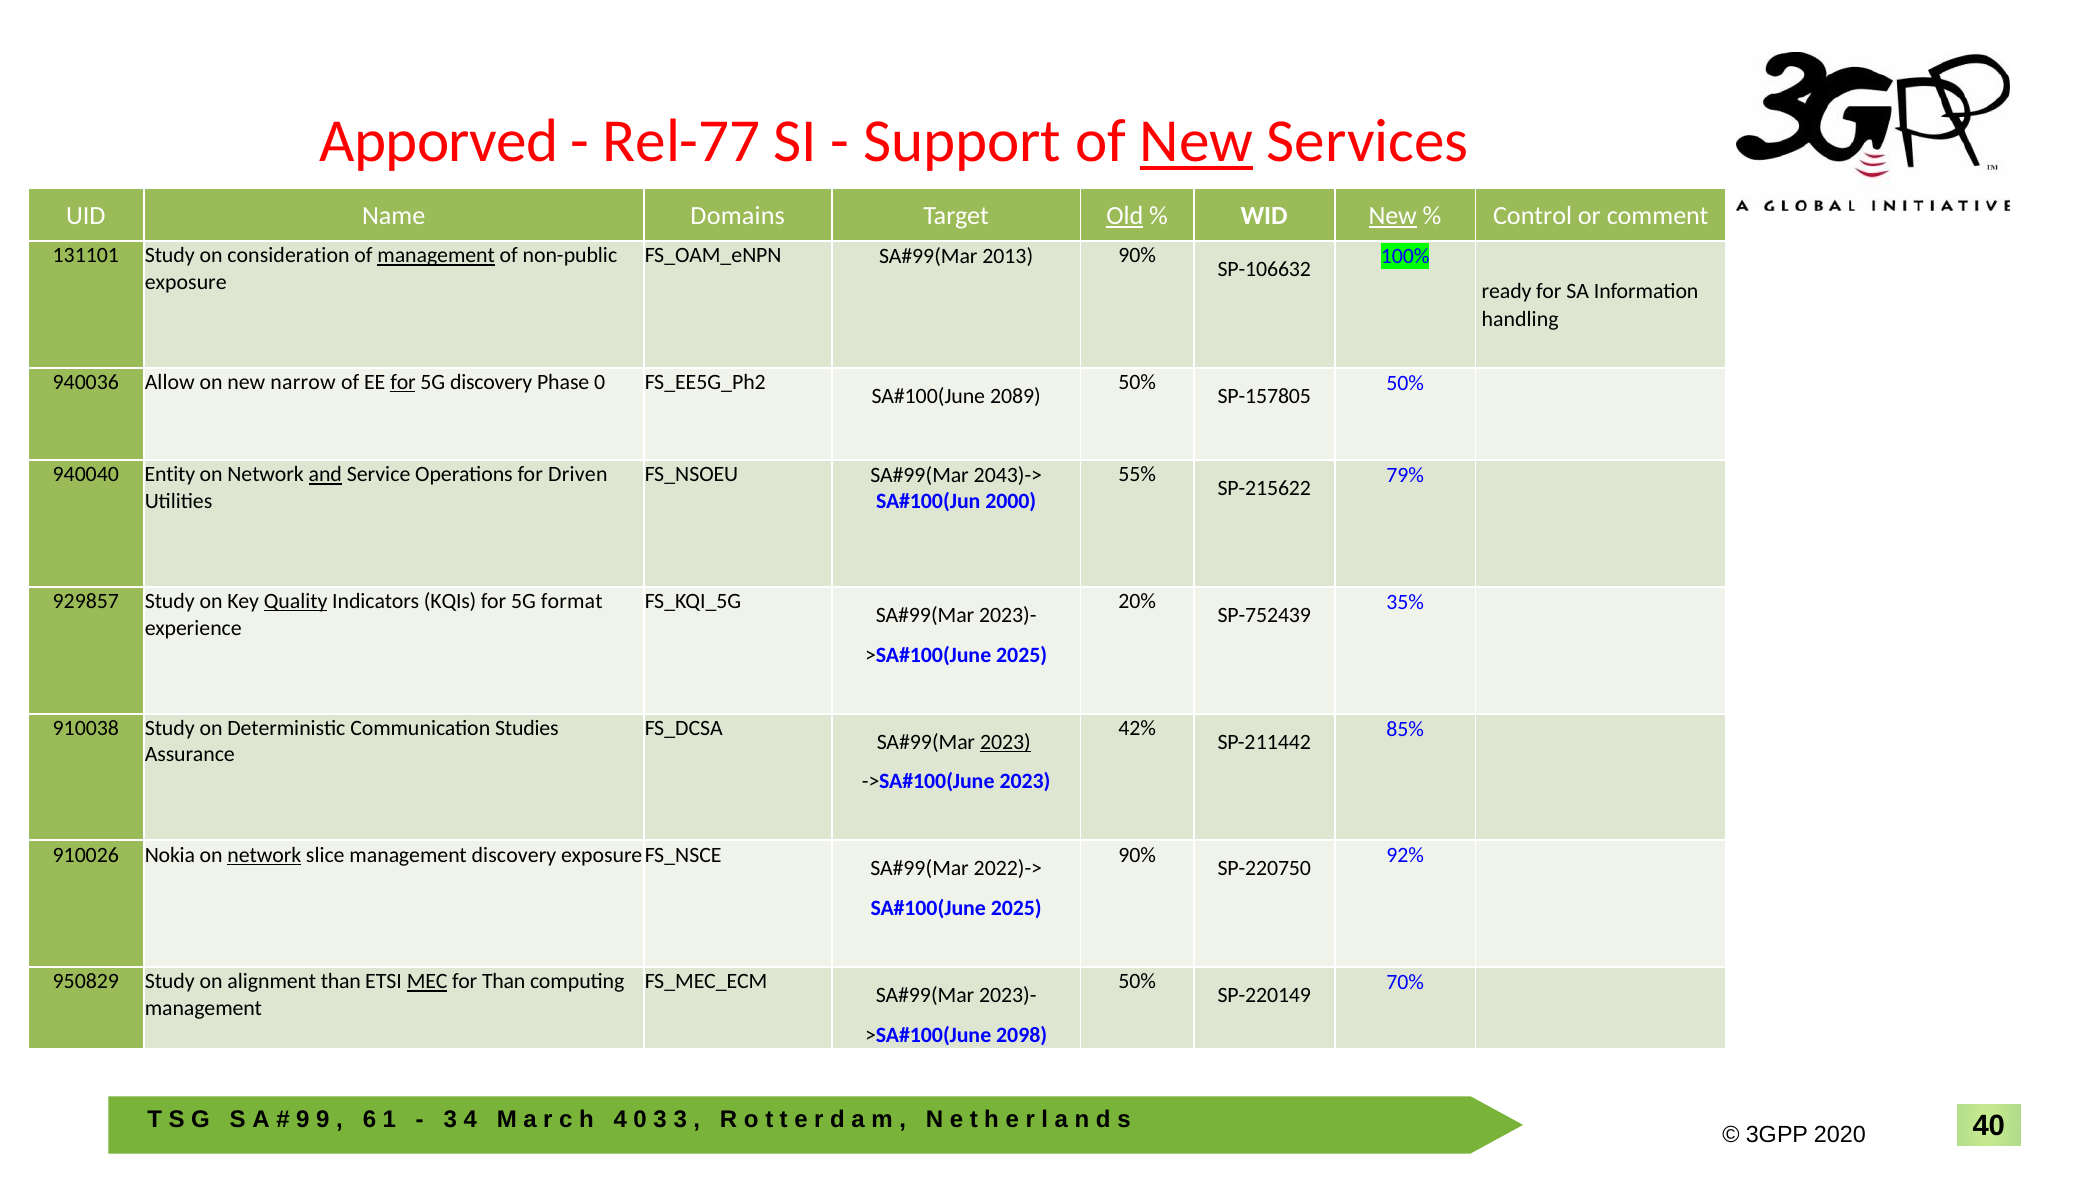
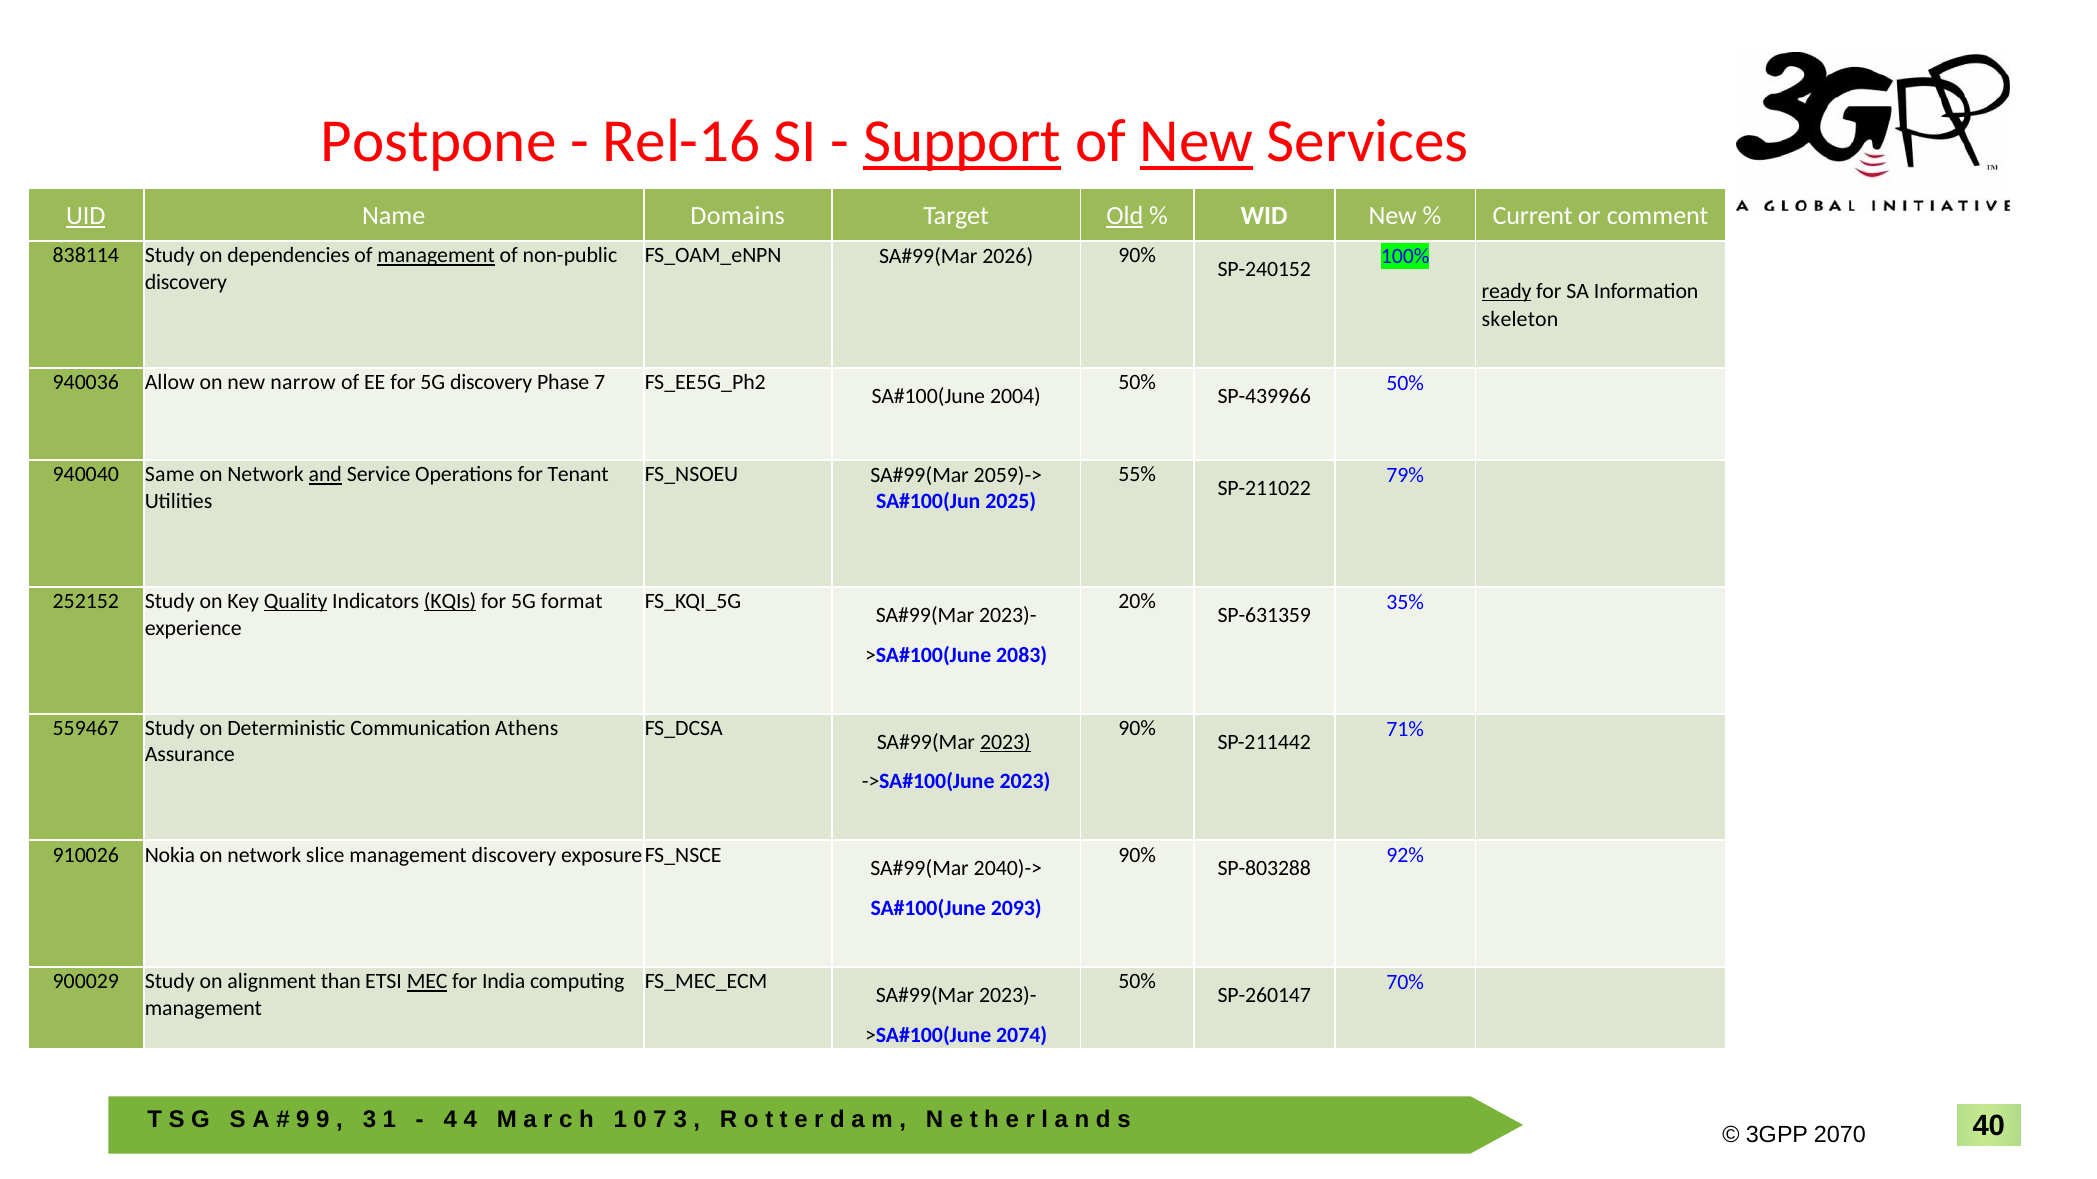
Apporved: Apporved -> Postpone (439, 142)
Rel-77: Rel-77 -> Rel-16 (682, 142)
Support underline: none -> present (962, 142)
UID underline: none -> present (86, 216)
New underline: present -> none (1393, 216)
Control: Control -> Current (1533, 216)
131101: 131101 -> 838114 (86, 256)
consideration: consideration -> dependencies (289, 256)
2013: 2013 -> 2026 (1008, 256)
SP-106632: SP-106632 -> SP-240152 (1264, 270)
exposure: exposure -> discovery (186, 282)
ready underline: none -> present (1507, 292)
handling: handling -> skeleton (1520, 320)
for underline: present -> none (403, 383)
Phase 0: 0 -> 7 (600, 383)
2089: 2089 -> 2004 (1015, 396)
SP-157805: SP-157805 -> SP-439966 (1264, 396)
Entity: Entity -> Same (170, 475)
Driven: Driven -> Tenant (578, 475)
2043)->: 2043)-> -> 2059)-> (1008, 475)
SP-215622: SP-215622 -> SP-211022 (1264, 489)
2000: 2000 -> 2025 (1011, 502)
929857: 929857 -> 252152 (86, 602)
KQIs underline: none -> present (450, 602)
SP-752439: SP-752439 -> SP-631359 (1264, 615)
2025: 2025 -> 2083 (1022, 655)
910038: 910038 -> 559467 (86, 728)
Studies: Studies -> Athens (527, 728)
42%: 42% -> 90% (1137, 728)
85%: 85% -> 71% (1405, 729)
network underline: present -> none (264, 855)
2022)->: 2022)-> -> 2040)-> (1008, 869)
SP-220750: SP-220750 -> SP-803288 (1264, 869)
2025: 2025 -> 2093 (1016, 909)
950829: 950829 -> 900029 (86, 982)
for Than: Than -> India (504, 982)
SP-220149: SP-220149 -> SP-260147 (1264, 996)
2098: 2098 -> 2074 (1022, 1036)
6: 6 -> 3 (369, 1120)
3: 3 -> 4 (450, 1120)
4: 4 -> 1 (620, 1120)
3: 3 -> 7 (660, 1120)
2020: 2020 -> 2070 (1840, 1135)
